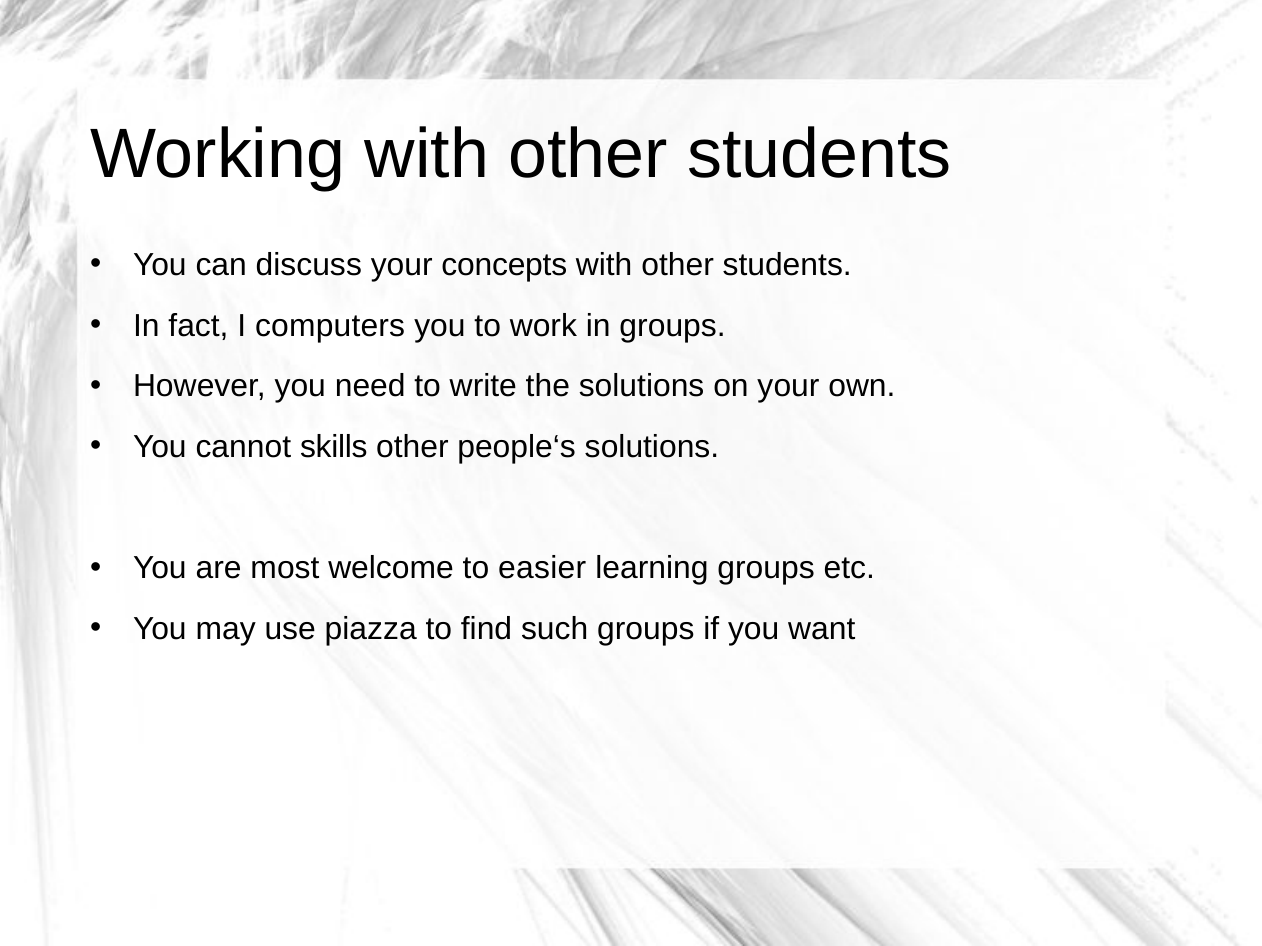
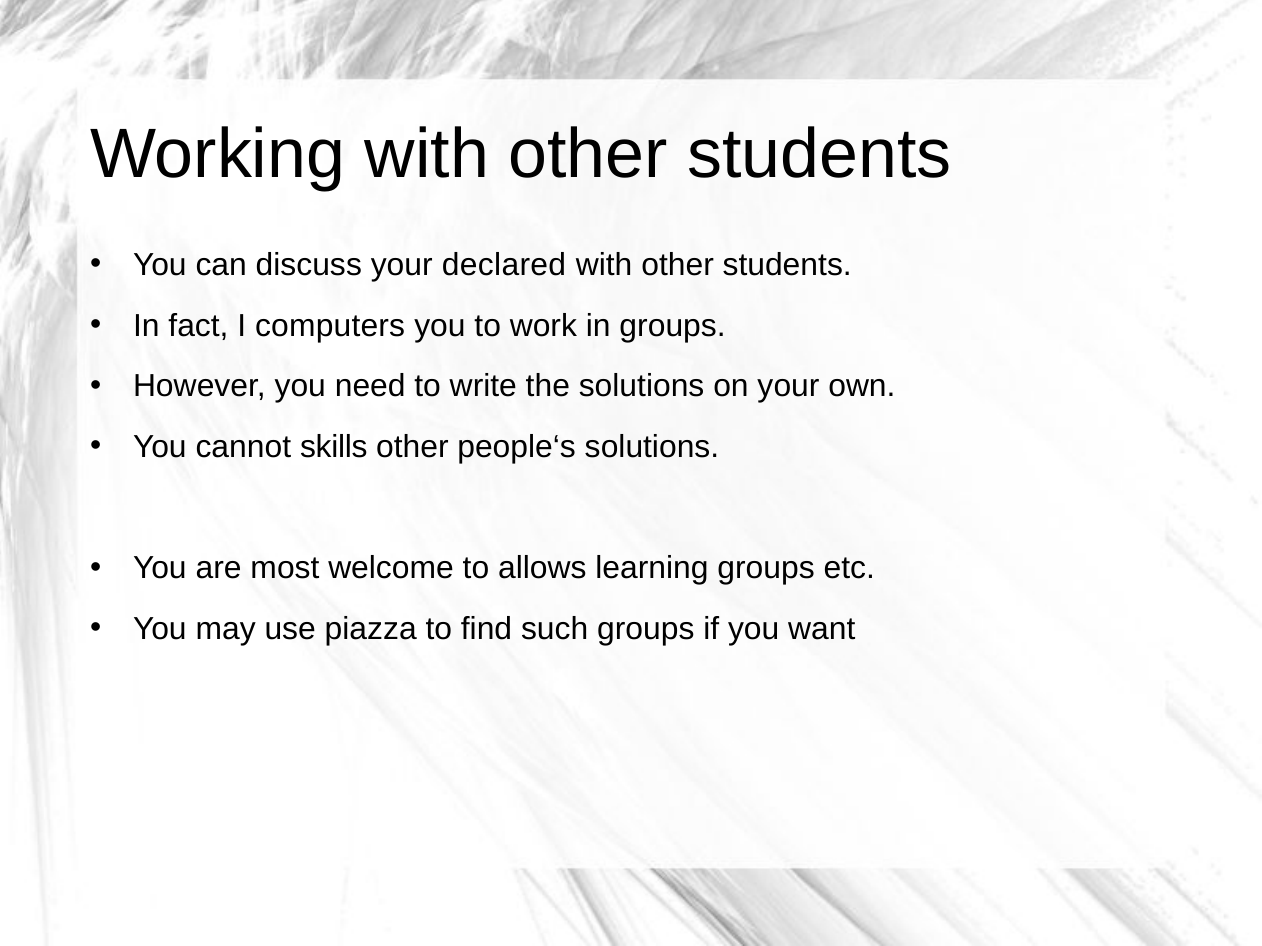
concepts: concepts -> declared (504, 265)
easier: easier -> allows (542, 569)
